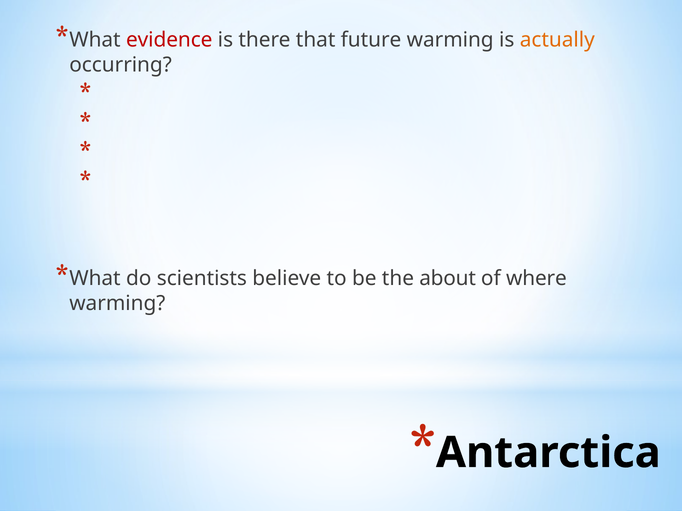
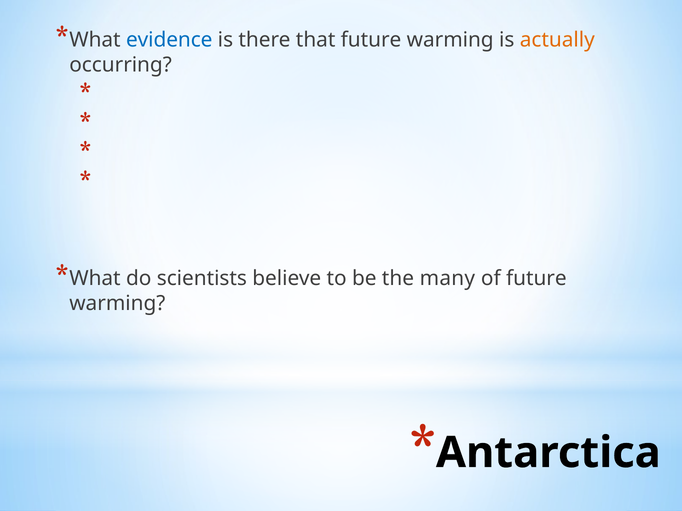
evidence colour: red -> blue (169, 40)
about: about -> many (447, 279)
of where: where -> future (536, 279)
